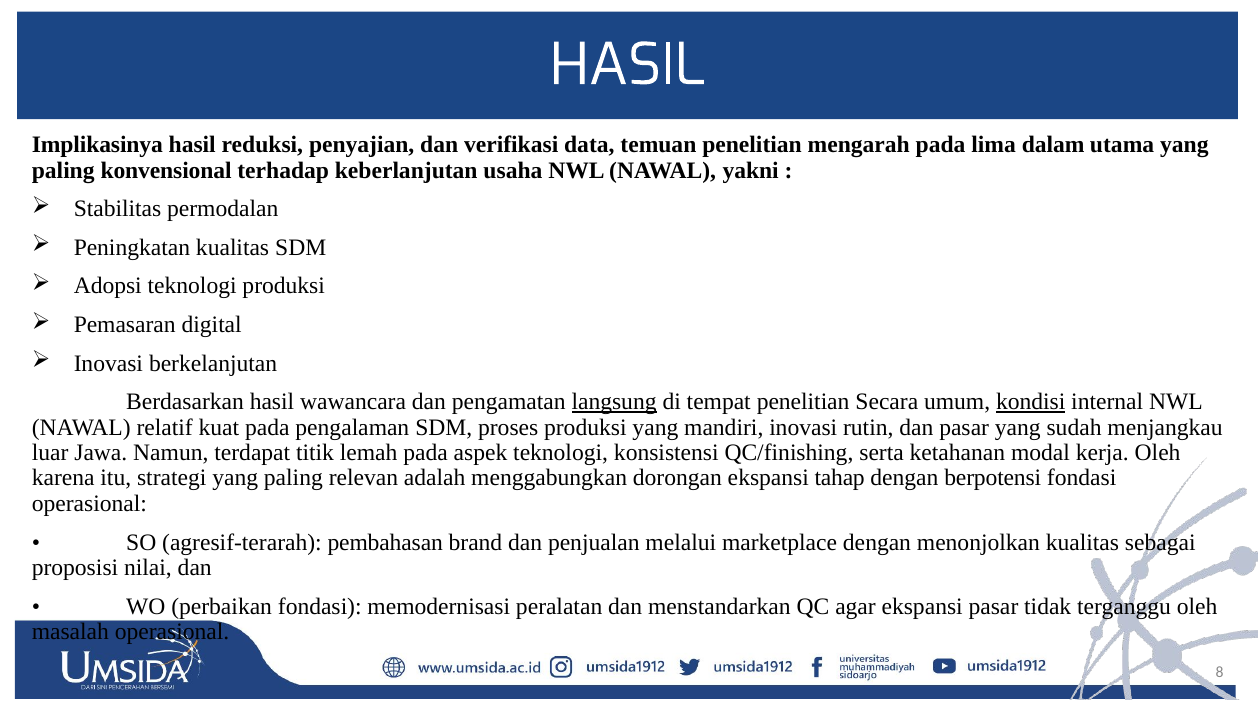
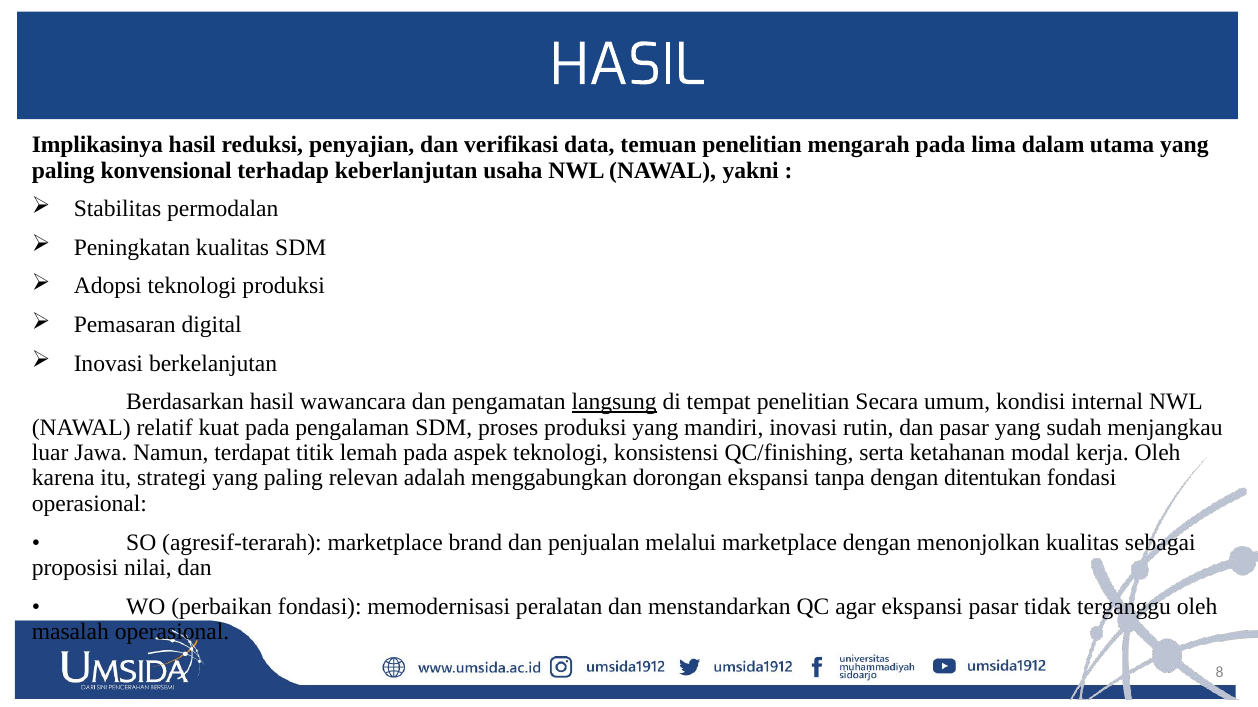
kondisi underline: present -> none (1031, 402)
tahap: tahap -> tanpa (840, 479)
berpotensi: berpotensi -> ditentukan (993, 479)
agresif-terarah pembahasan: pembahasan -> marketplace (385, 543)
